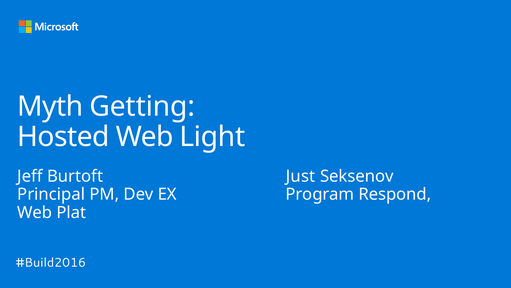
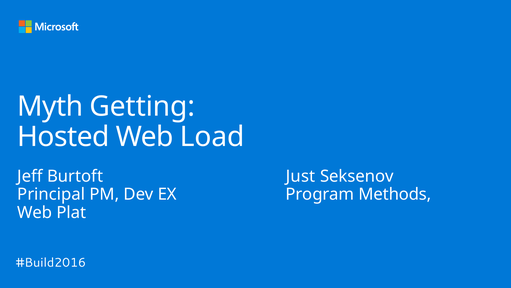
Light: Light -> Load (212, 137)
Respond: Respond -> Methods (395, 194)
